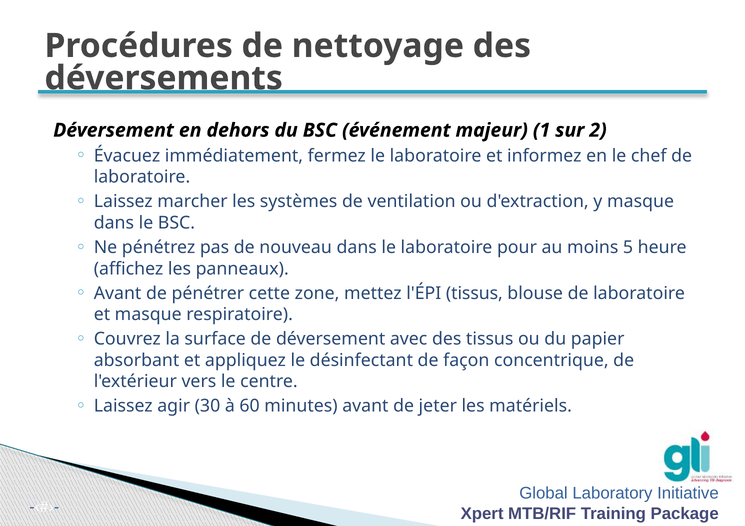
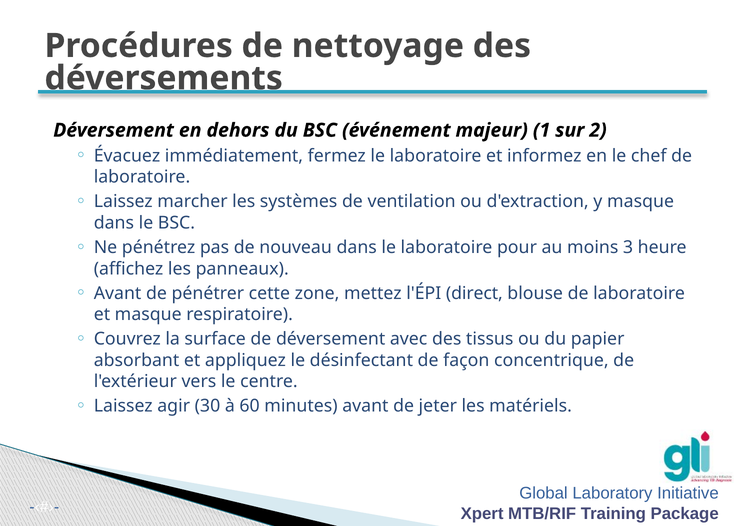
5: 5 -> 3 (628, 247)
l'ÉPI tissus: tissus -> direct (474, 293)
